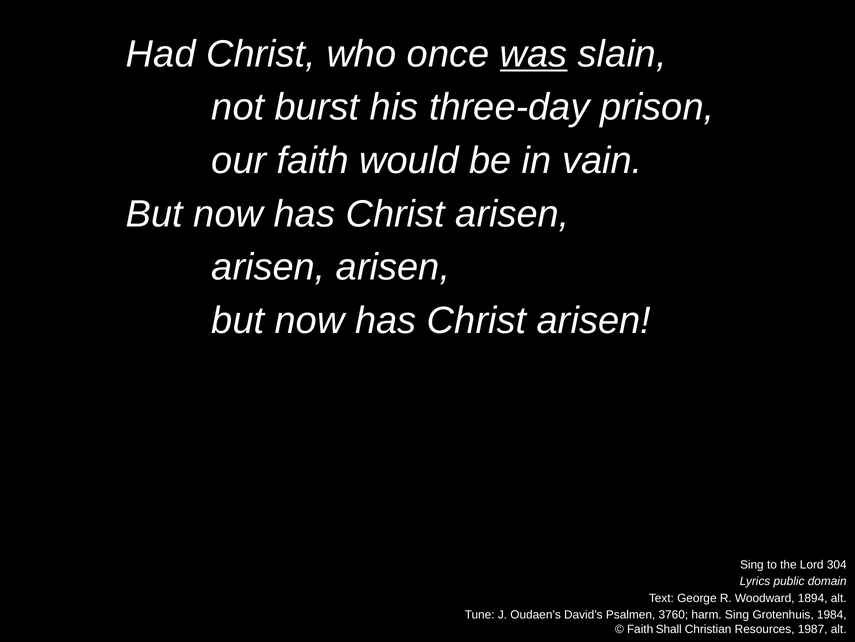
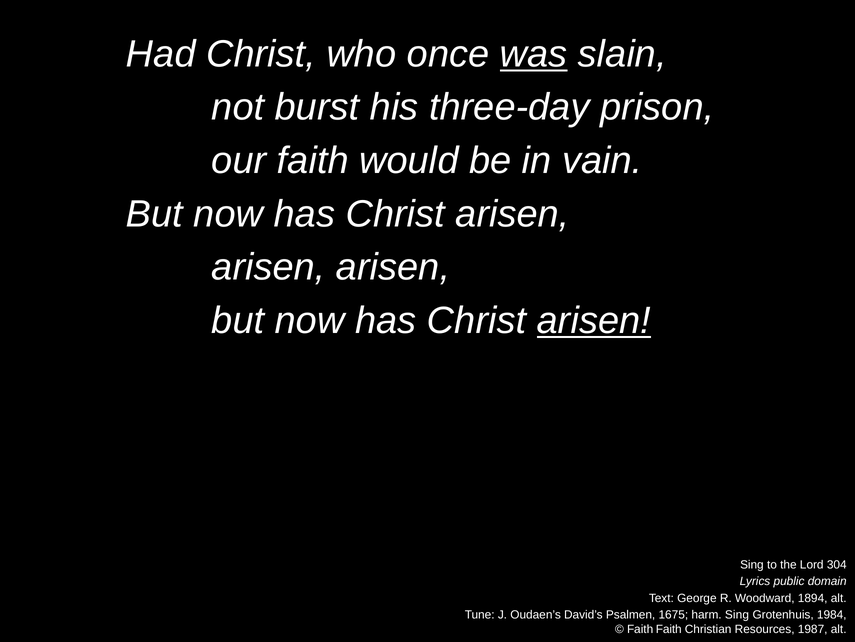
arisen underline: none -> present (594, 320)
3760: 3760 -> 1675 (673, 614)
Faith Shall: Shall -> Faith (669, 628)
